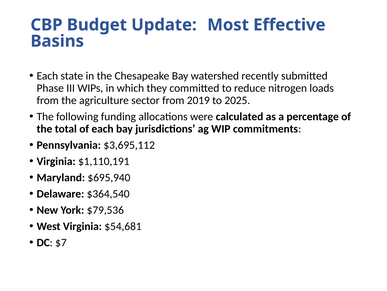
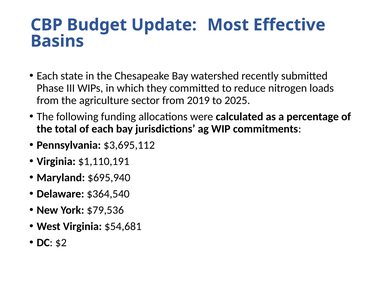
$7: $7 -> $2 (61, 242)
